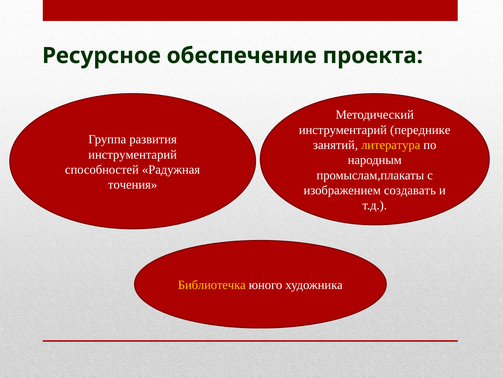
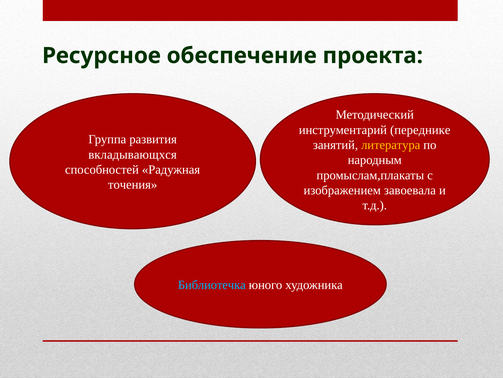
инструментарий: инструментарий -> вкладывающхся (133, 154)
создавать: создавать -> завоевала (410, 190)
Библиотечка colour: yellow -> light blue (212, 285)
